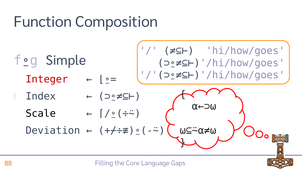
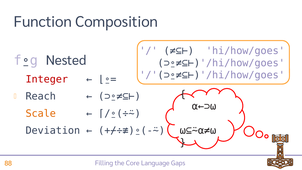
Simple: Simple -> Nested (66, 60)
Index: Index -> Reach (41, 96)
Scale colour: black -> orange (41, 113)
